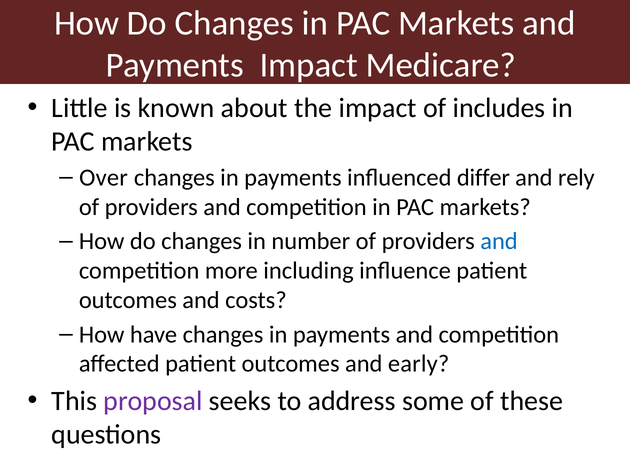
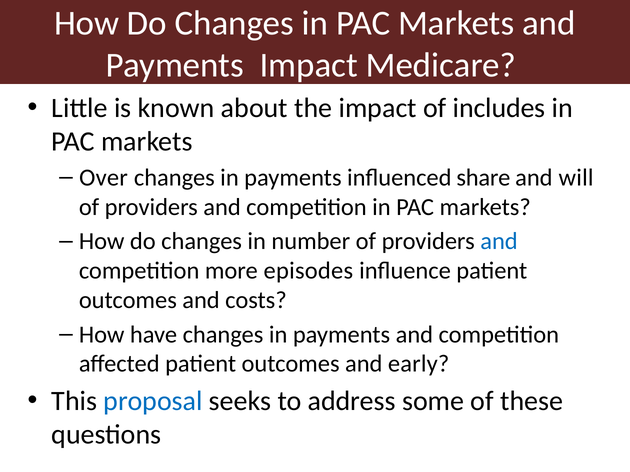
differ: differ -> share (483, 178)
rely: rely -> will (576, 178)
including: including -> episodes (308, 271)
proposal colour: purple -> blue (153, 402)
